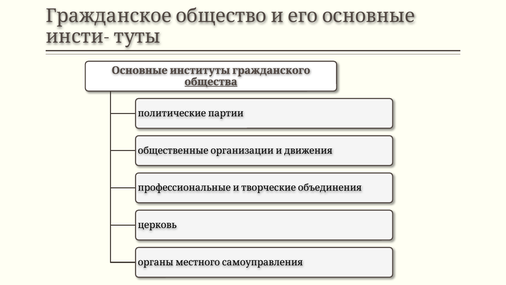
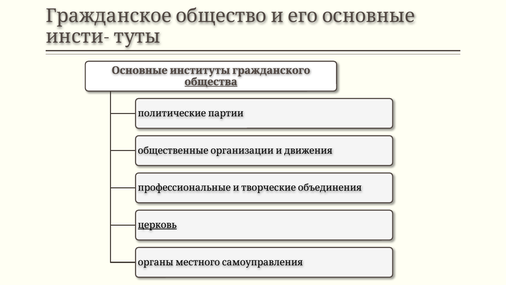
церковь underline: none -> present (157, 225)
